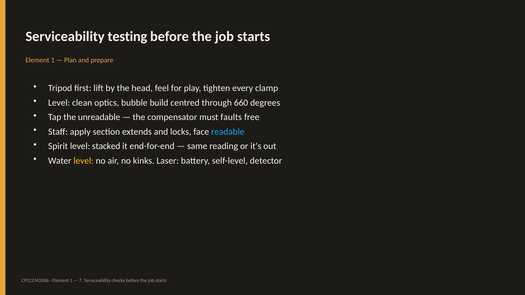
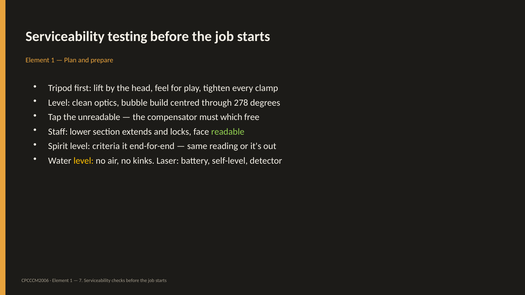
660: 660 -> 278 (241, 103)
faults: faults -> which (231, 117)
apply: apply -> lower (80, 132)
readable colour: light blue -> light green (228, 132)
stacked: stacked -> criteria (106, 146)
